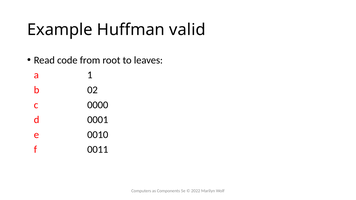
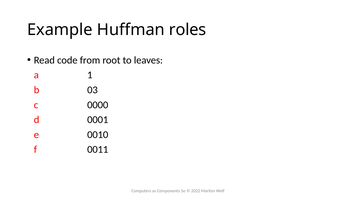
valid: valid -> roles (188, 30)
02: 02 -> 03 (92, 90)
